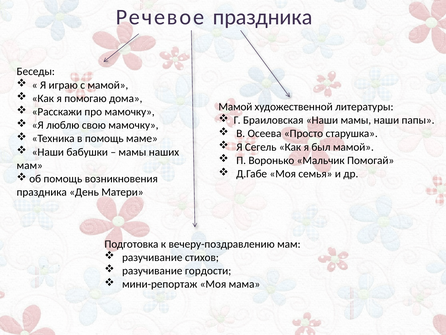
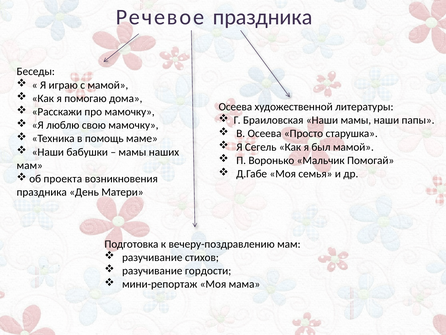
Мамой: Мамой -> Осеева (235, 107)
об помощь: помощь -> проекта (63, 179)
